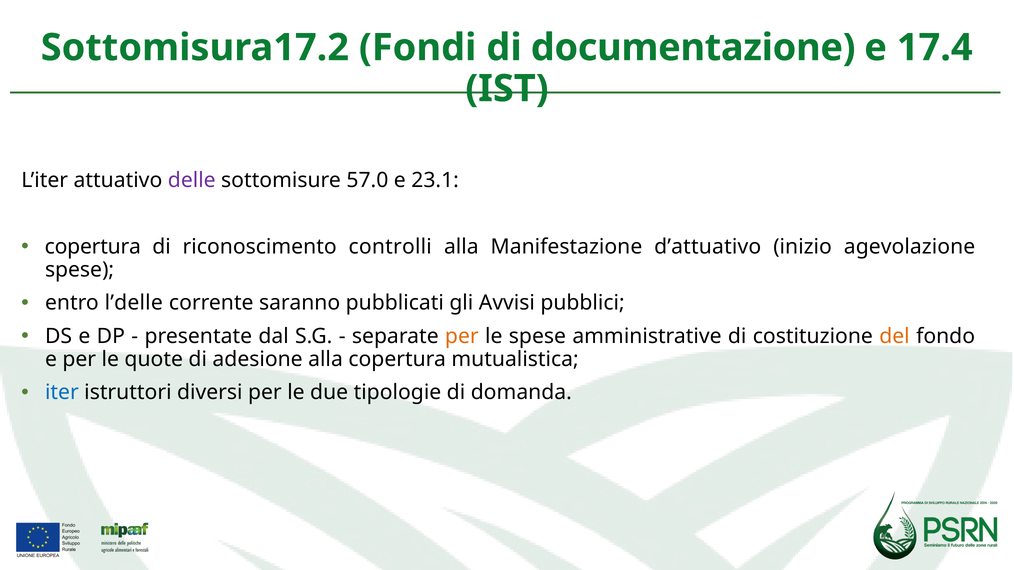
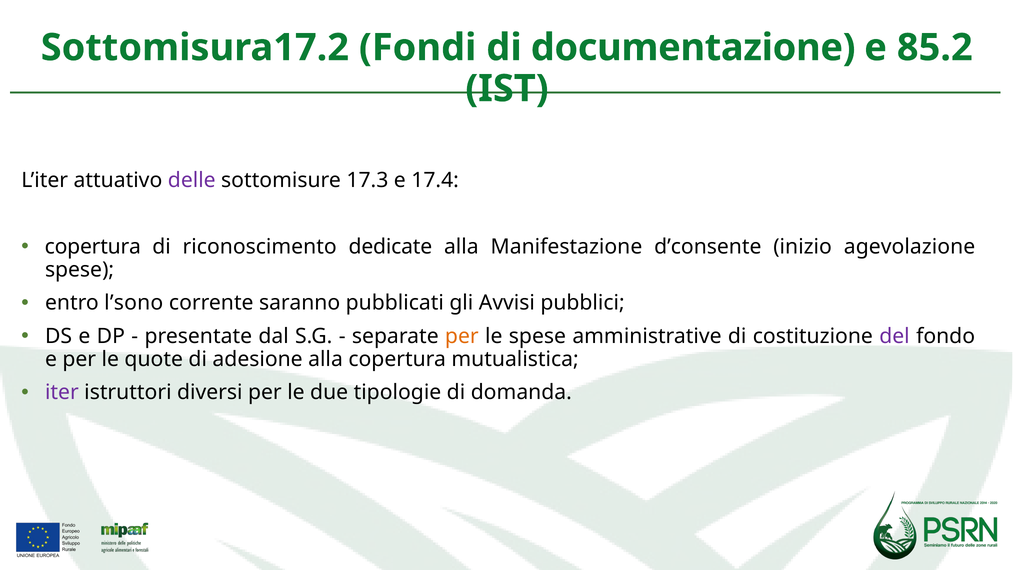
17.4: 17.4 -> 85.2 (935, 48)
57.0: 57.0 -> 17.3 (367, 180)
23.1: 23.1 -> 17.4 (435, 180)
controlli: controlli -> dedicate (390, 247)
d’attuativo: d’attuativo -> d’consente (708, 247)
l’delle: l’delle -> l’sono (134, 303)
del colour: orange -> purple (894, 337)
iter colour: blue -> purple (62, 393)
